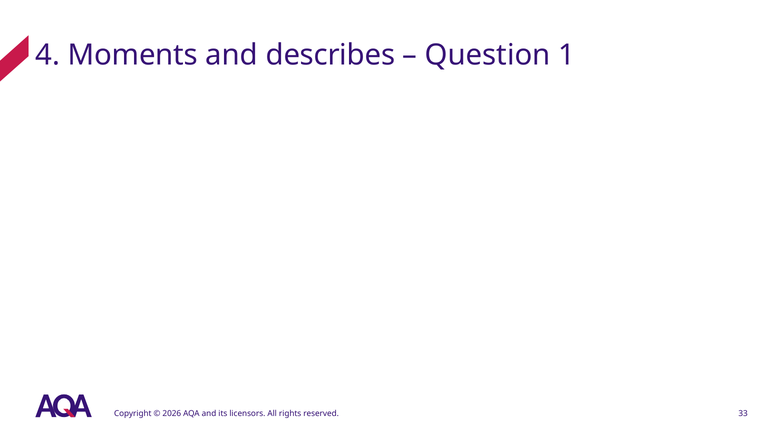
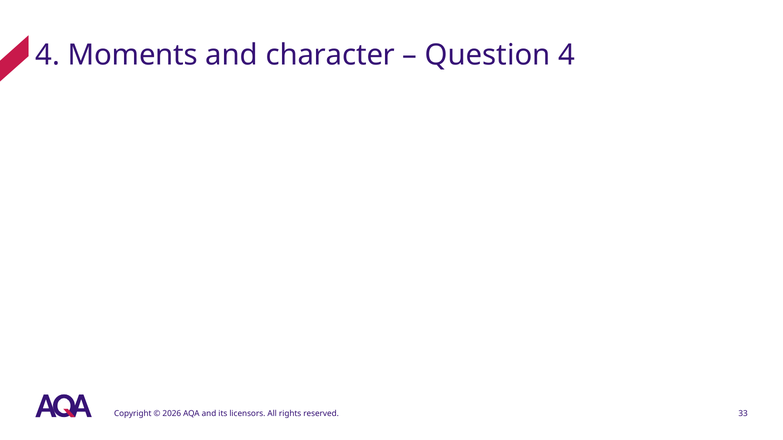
describes: describes -> character (330, 55)
Question 1: 1 -> 4 (567, 55)
